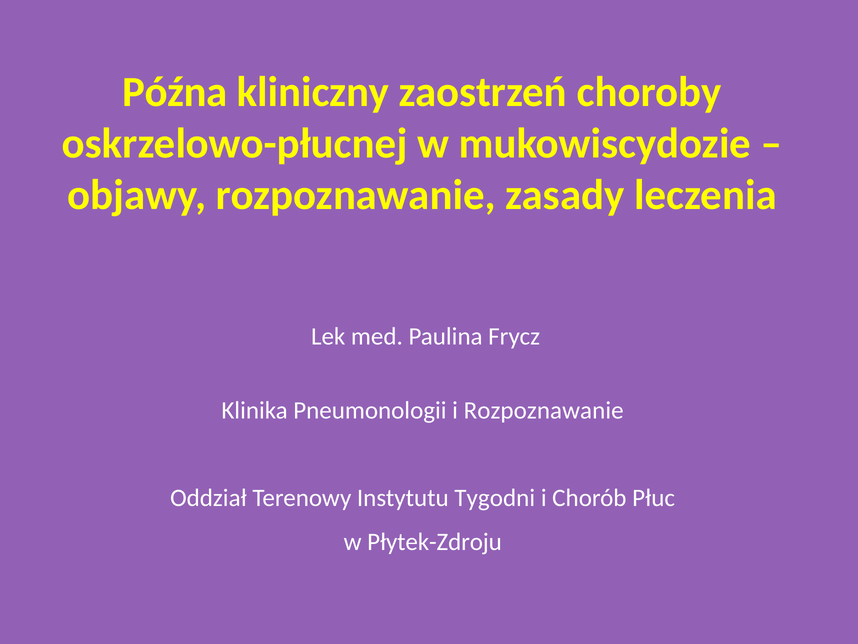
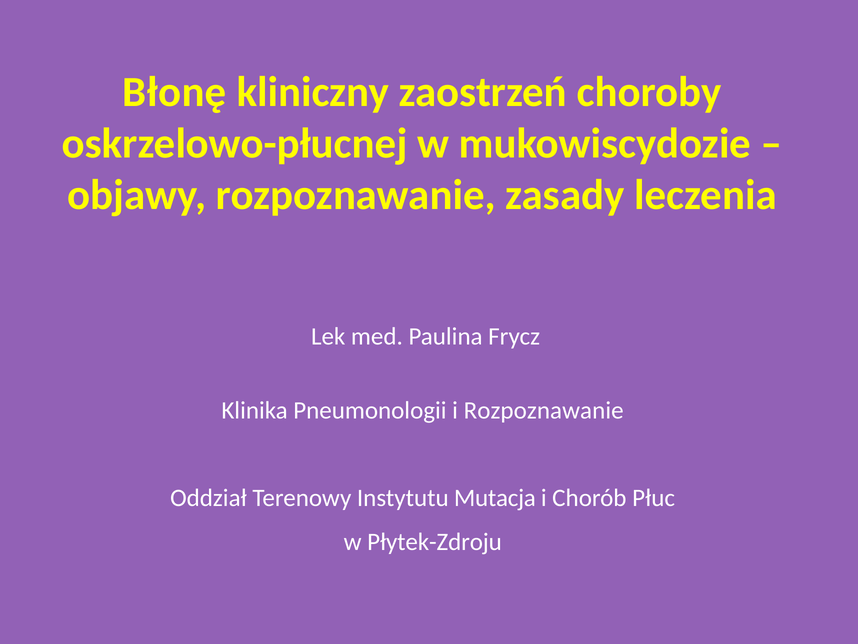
Późna: Późna -> Błonę (174, 92)
Tygodni: Tygodni -> Mutacja (495, 498)
